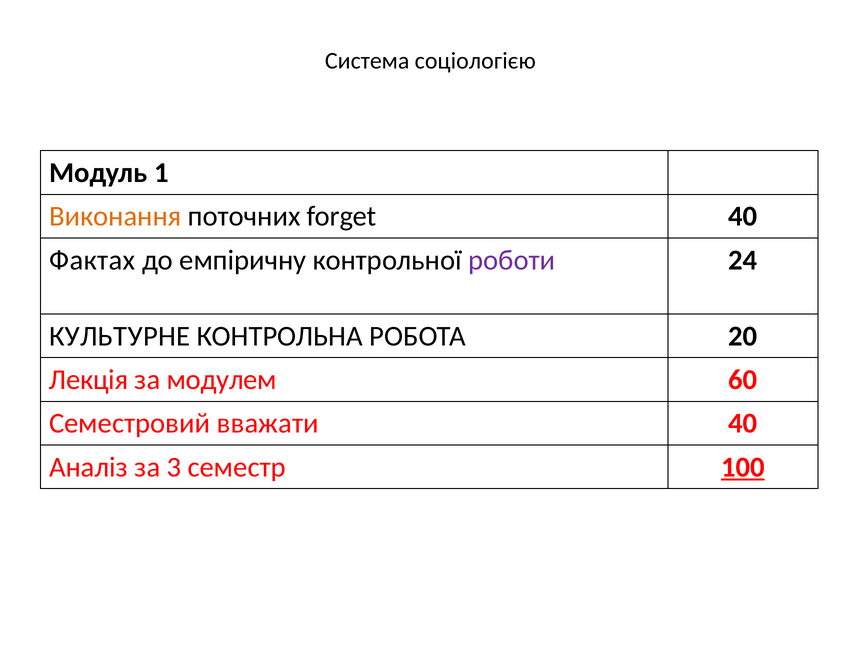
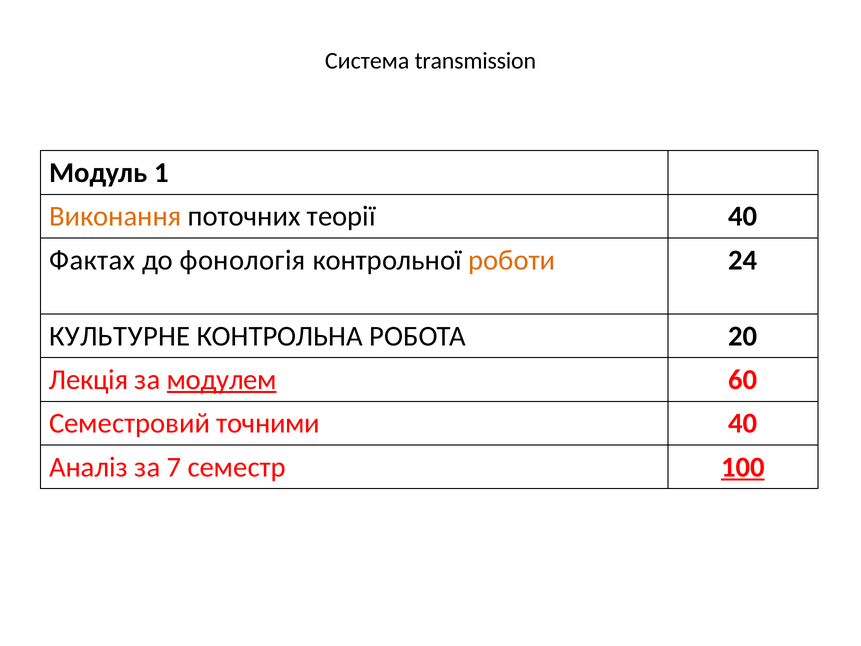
соціологією: соціологією -> transmission (475, 61)
forget: forget -> теорії (341, 216)
емпіричну: емпіричну -> фонологія (243, 260)
роботи colour: purple -> orange (512, 260)
модулем underline: none -> present (222, 380)
вважати: вважати -> точними (268, 423)
3: 3 -> 7 (174, 467)
